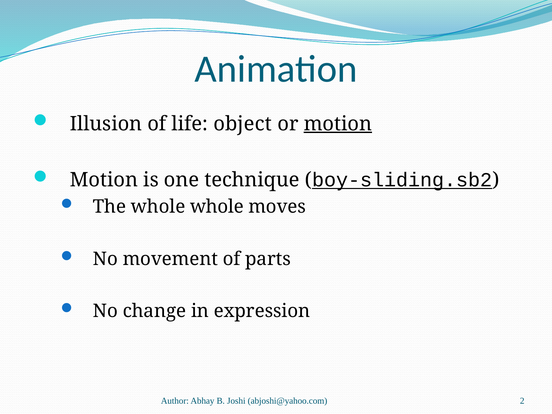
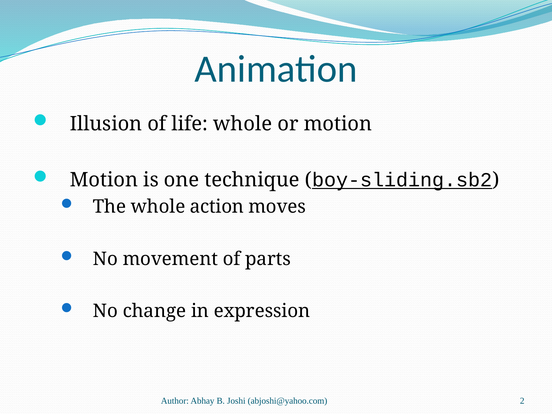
life object: object -> whole (243, 124)
motion underline: present -> none (338, 124)
whole whole: whole -> action (217, 207)
